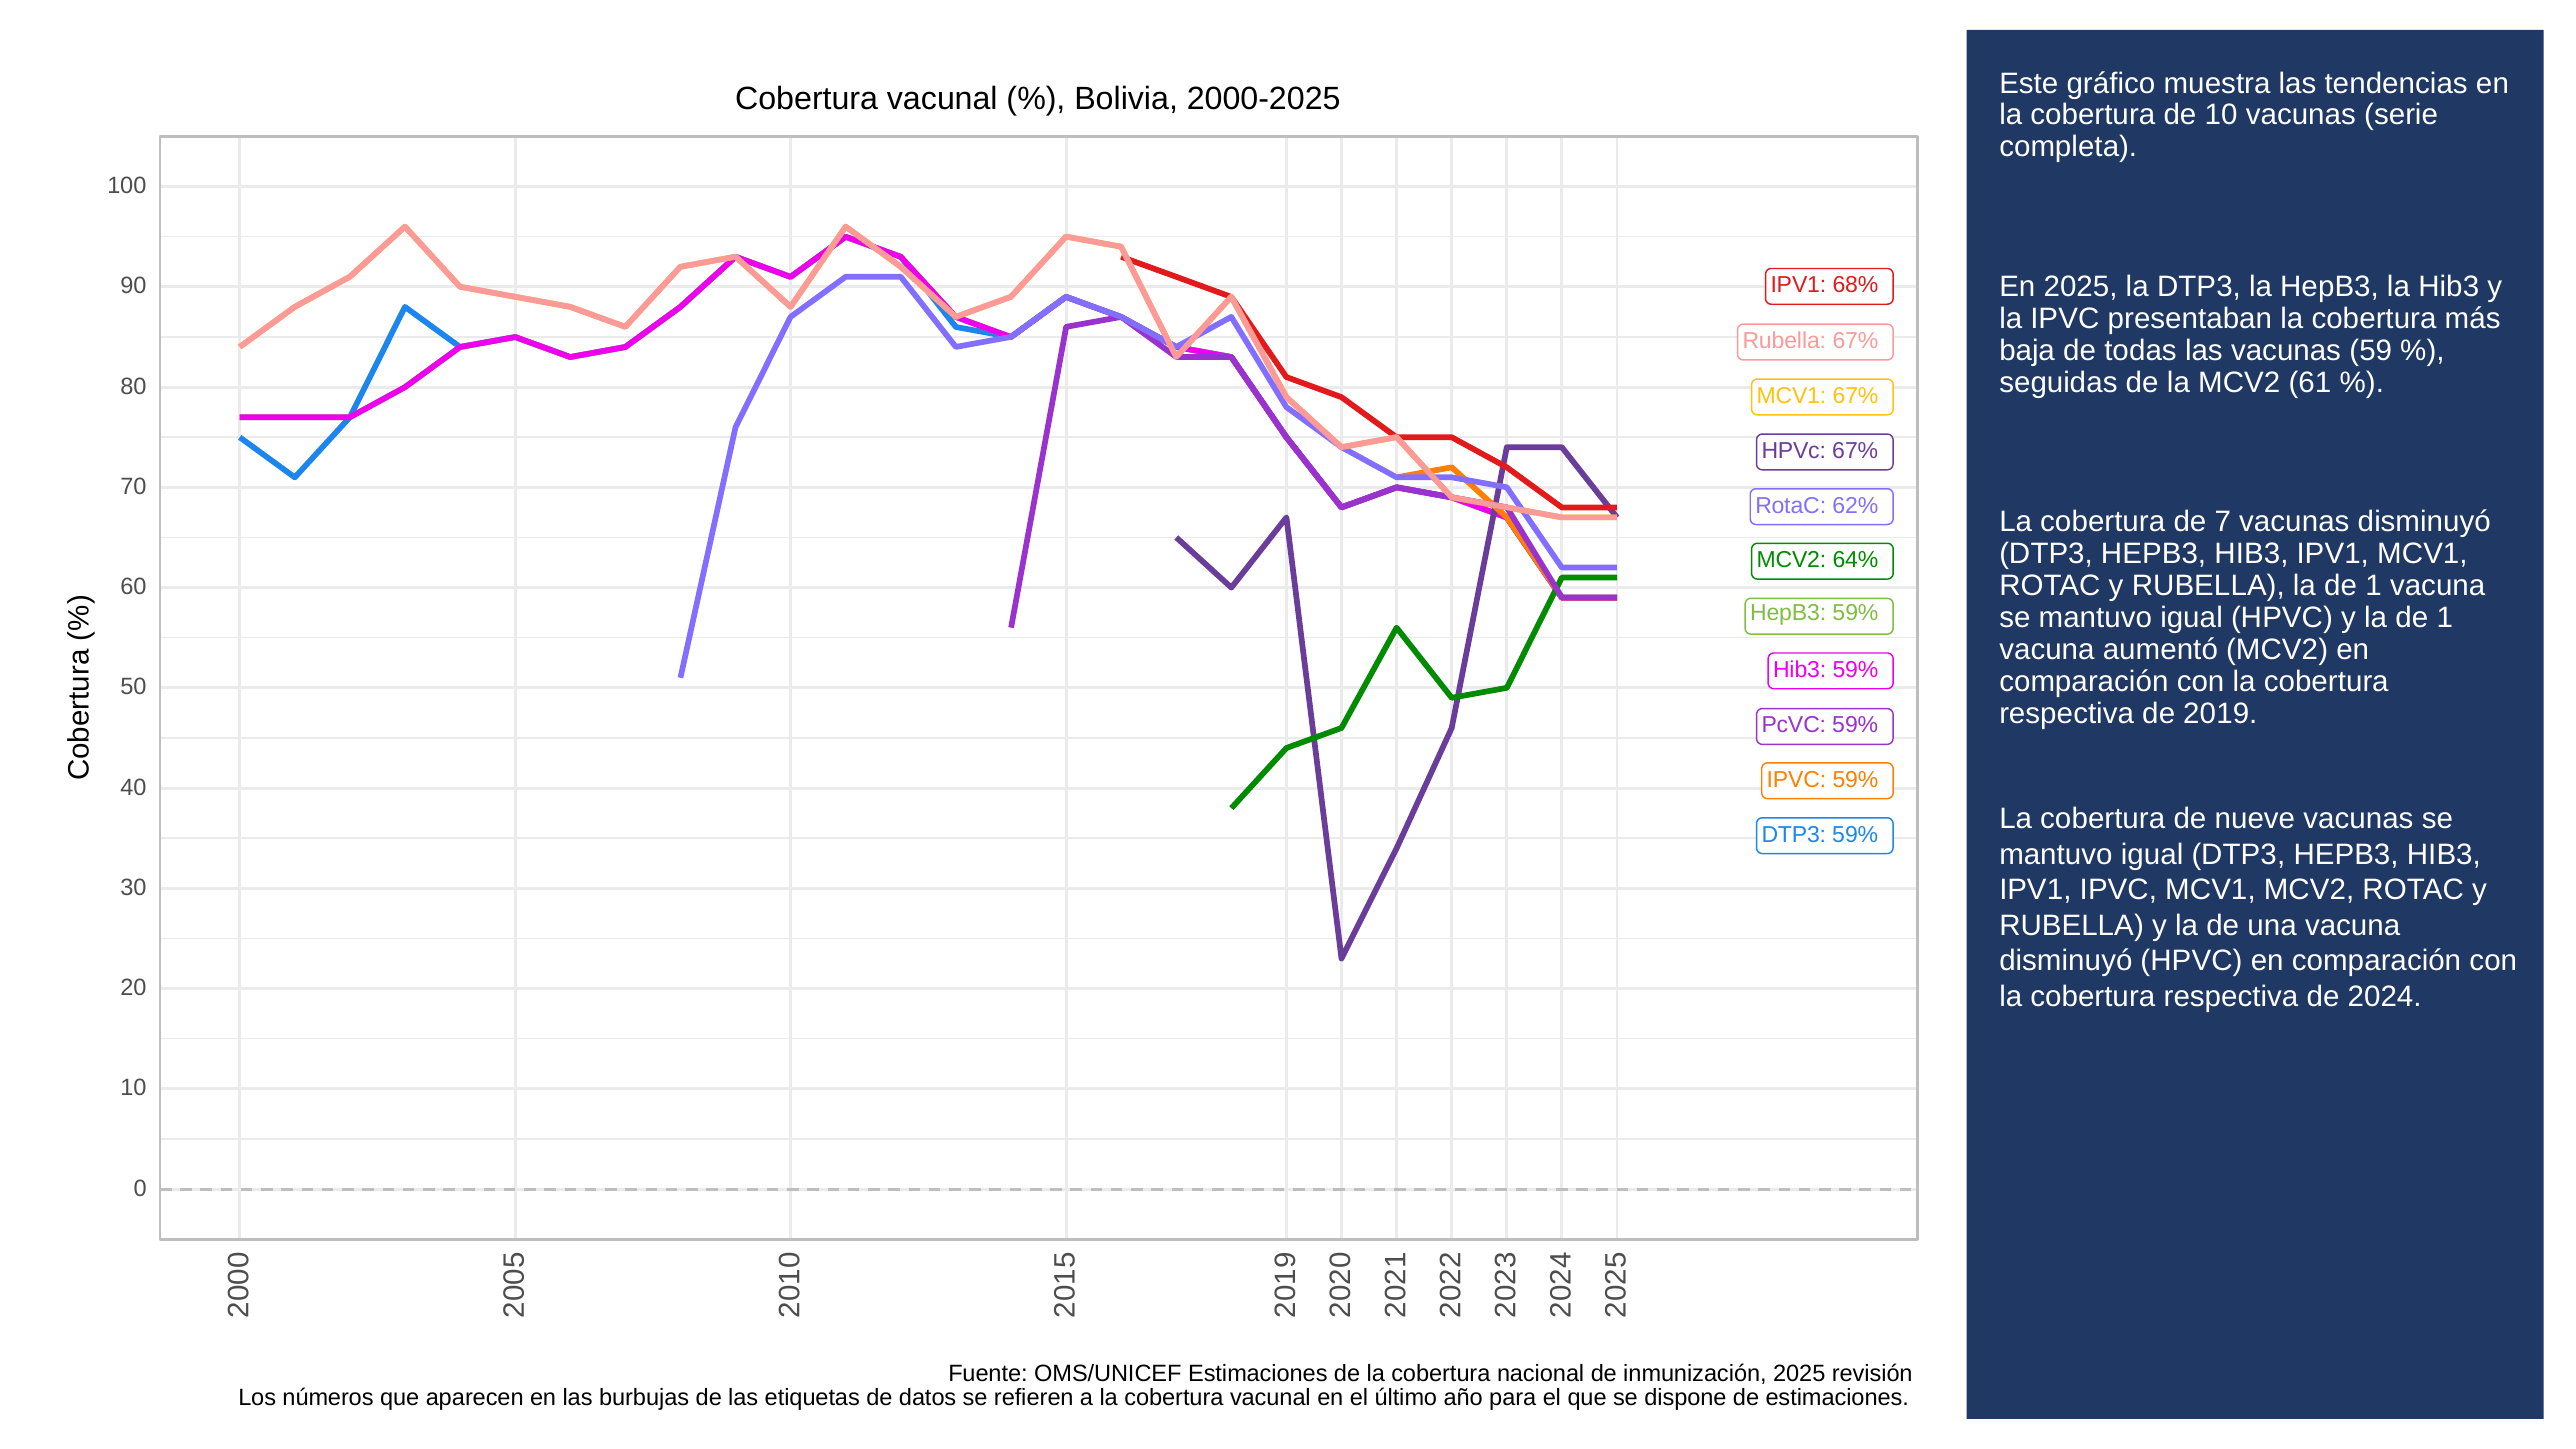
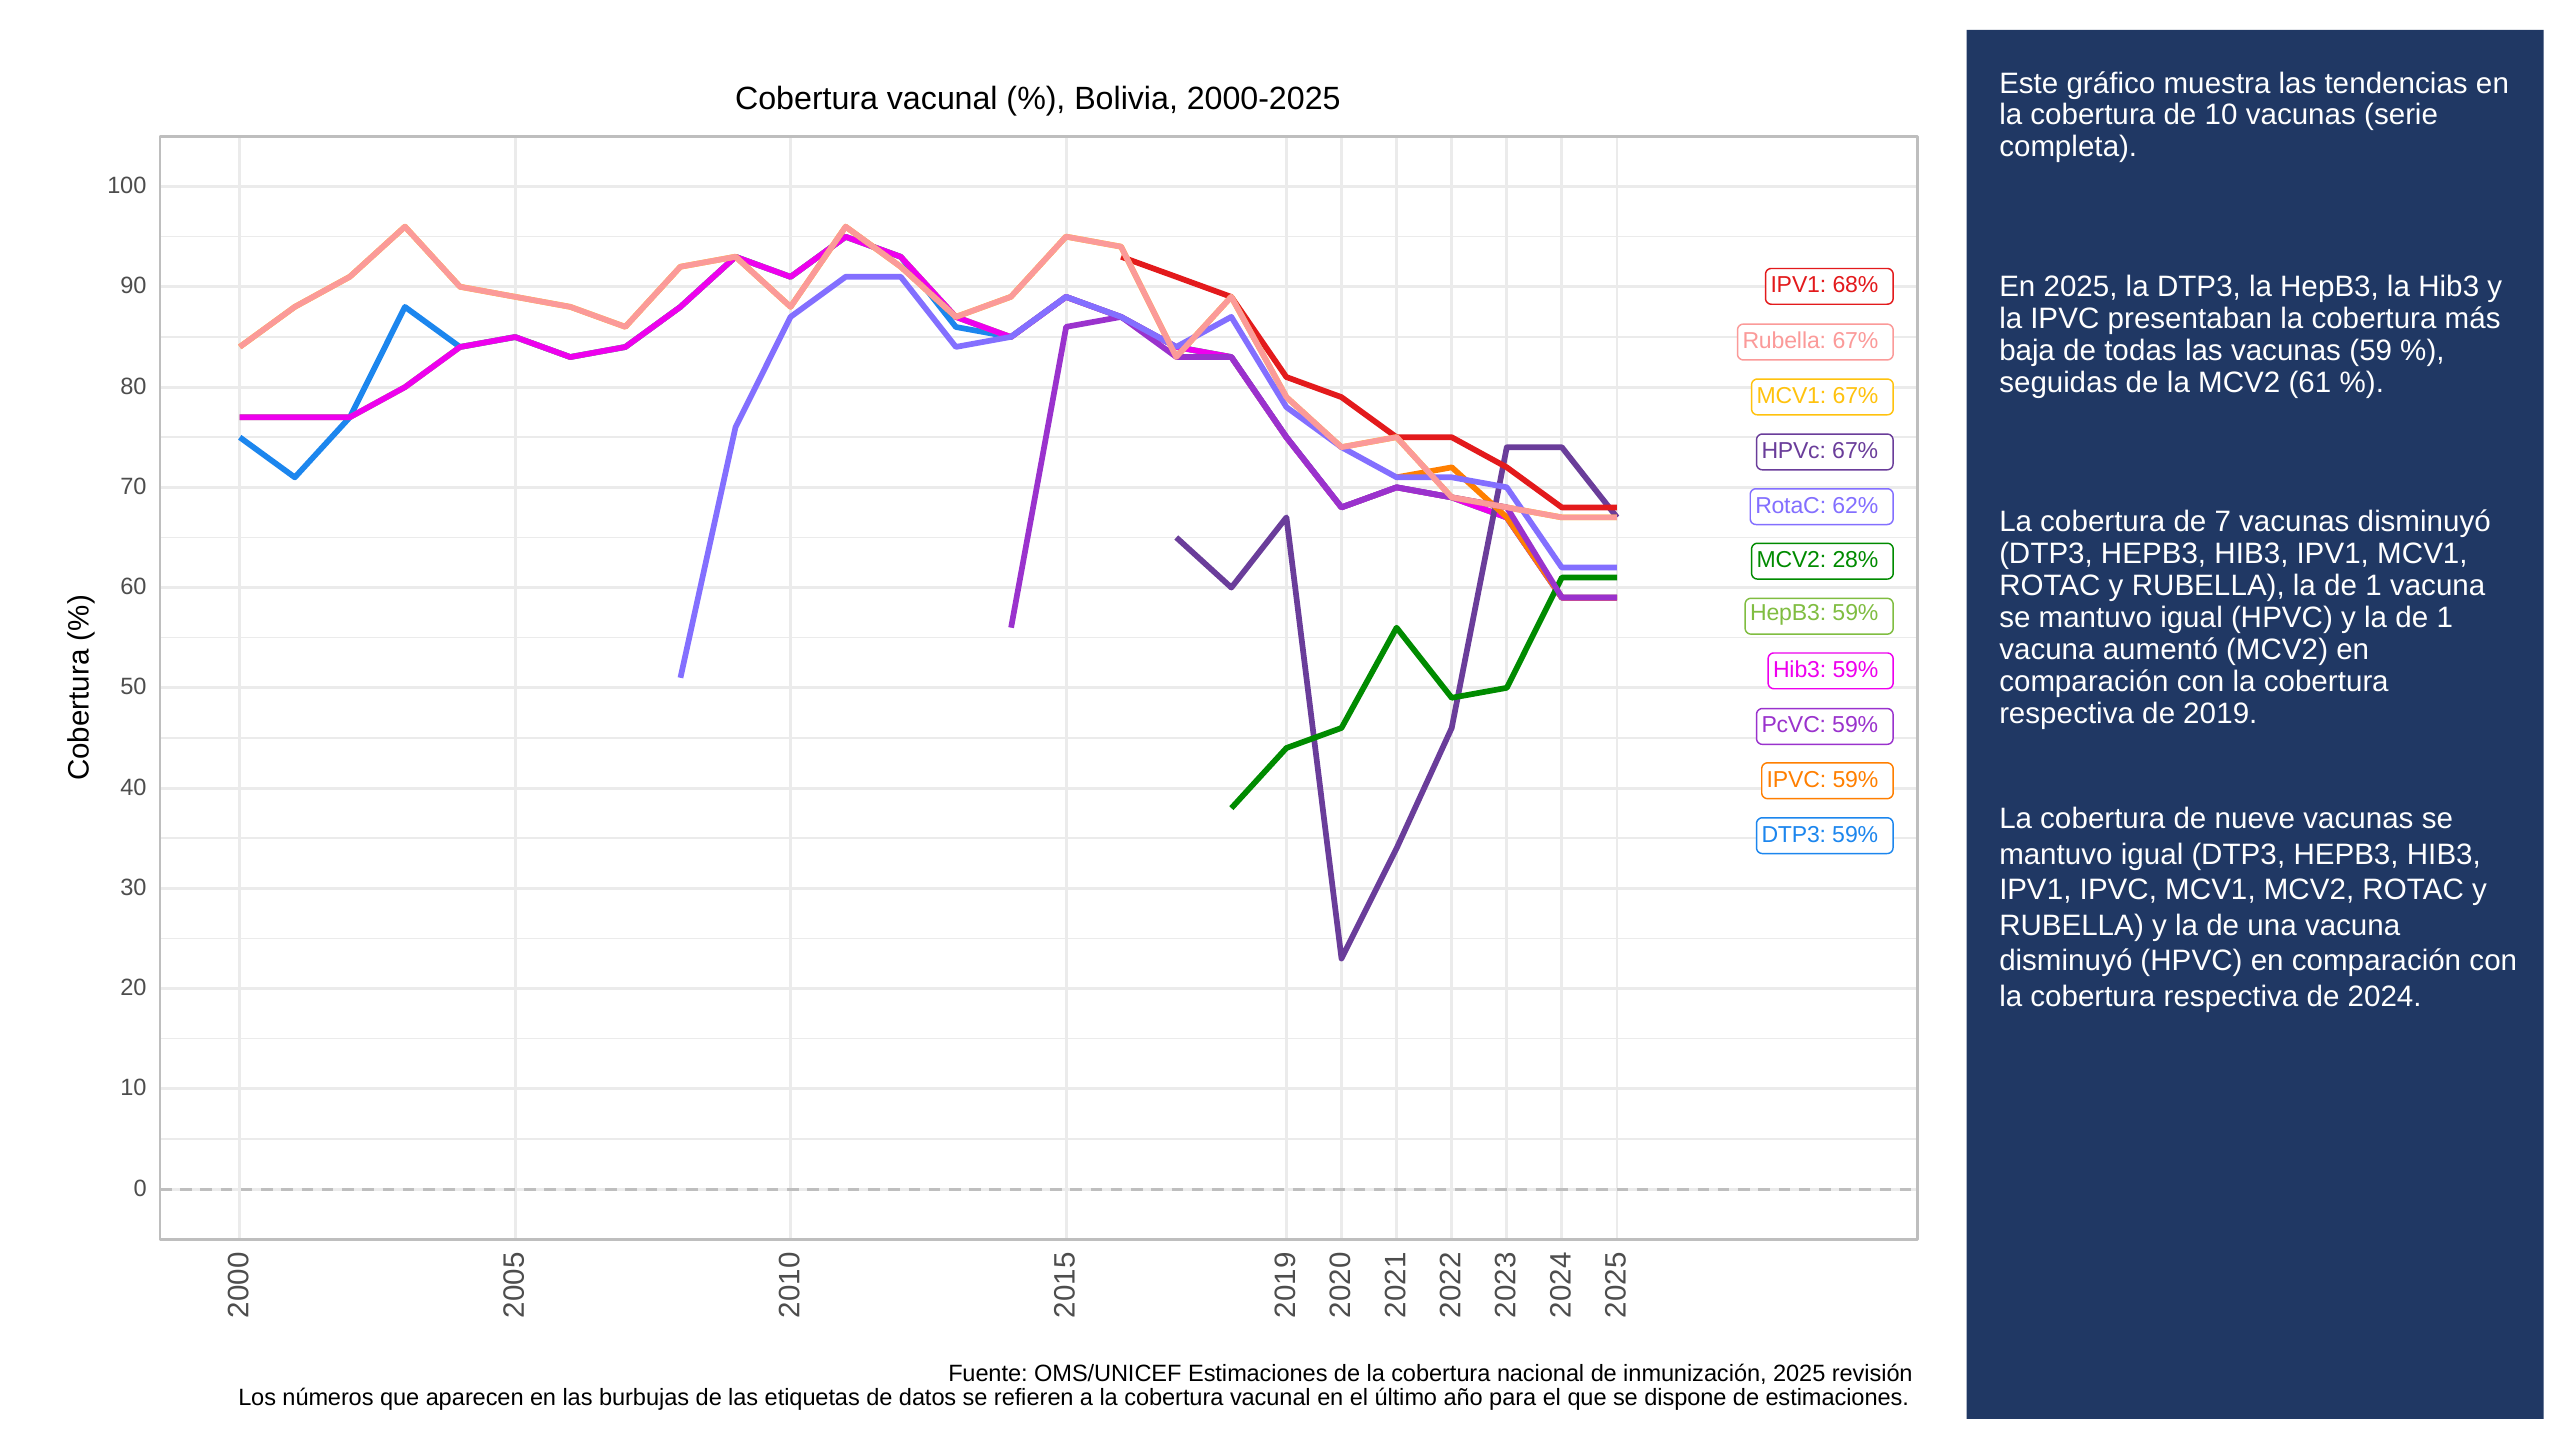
64%: 64% -> 28% (1855, 560)
